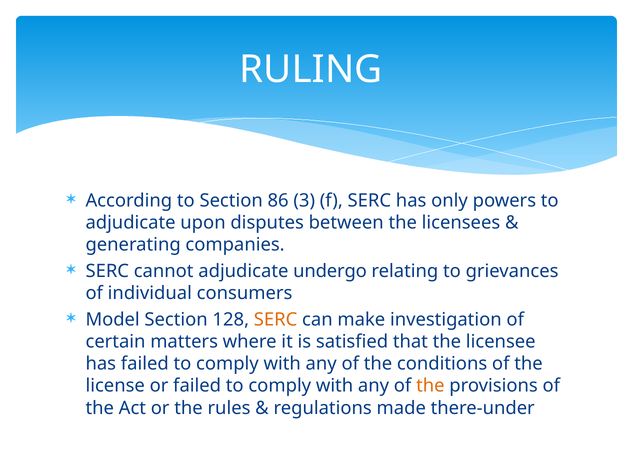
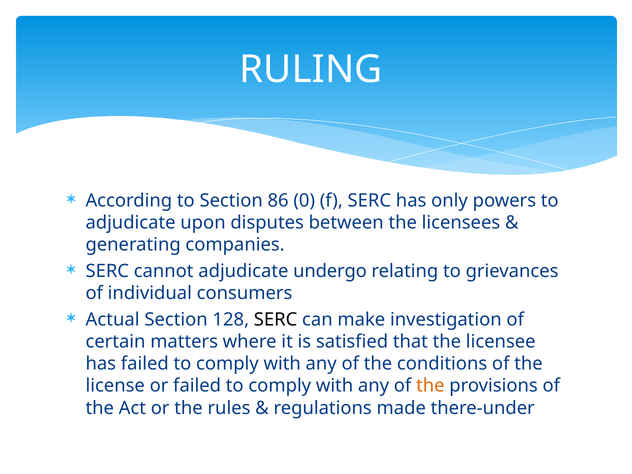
3: 3 -> 0 (304, 200)
Model: Model -> Actual (113, 319)
SERC colour: orange -> black (276, 319)
